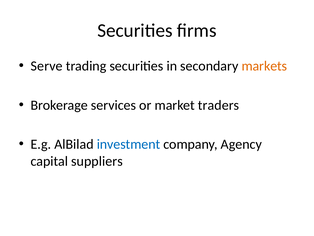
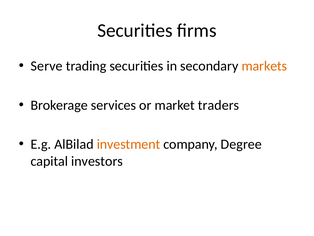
investment colour: blue -> orange (129, 144)
Agency: Agency -> Degree (241, 144)
suppliers: suppliers -> investors (97, 161)
